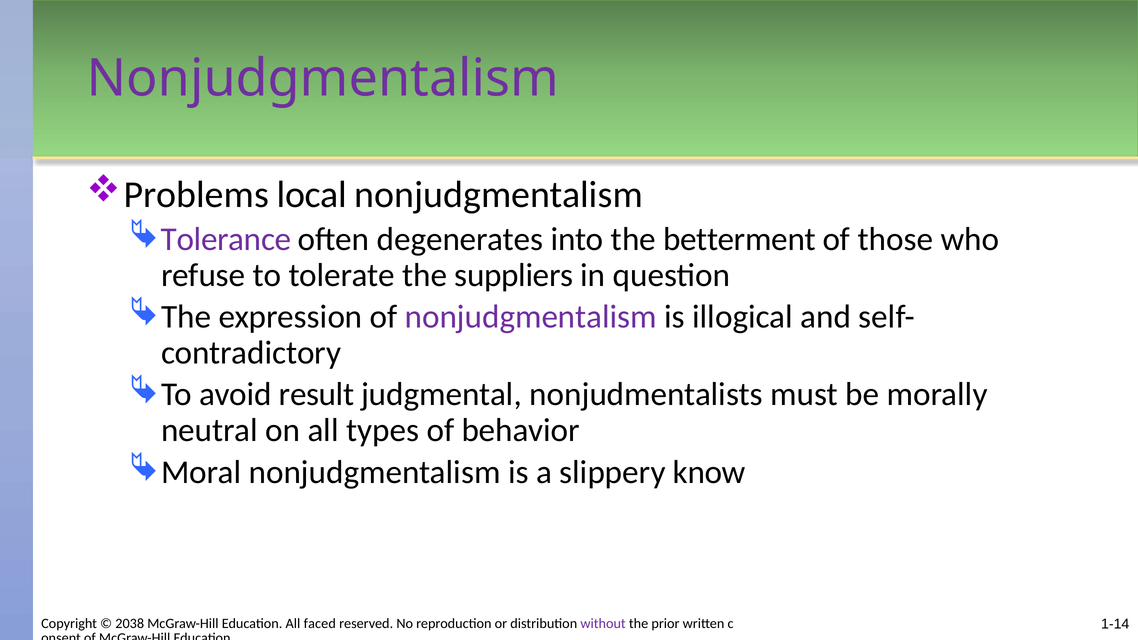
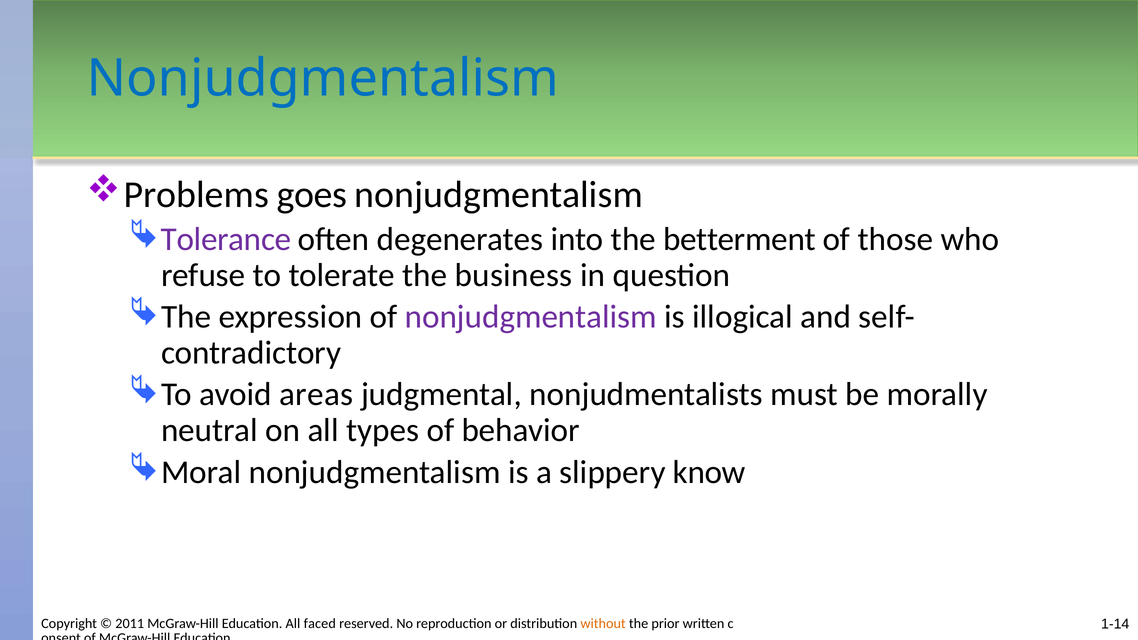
Nonjudgmentalism colour: purple -> blue (323, 79)
local: local -> goes (312, 195)
suppliers: suppliers -> business (513, 275)
result: result -> areas (316, 395)
2038: 2038 -> 2011 (130, 624)
without colour: purple -> orange (603, 624)
